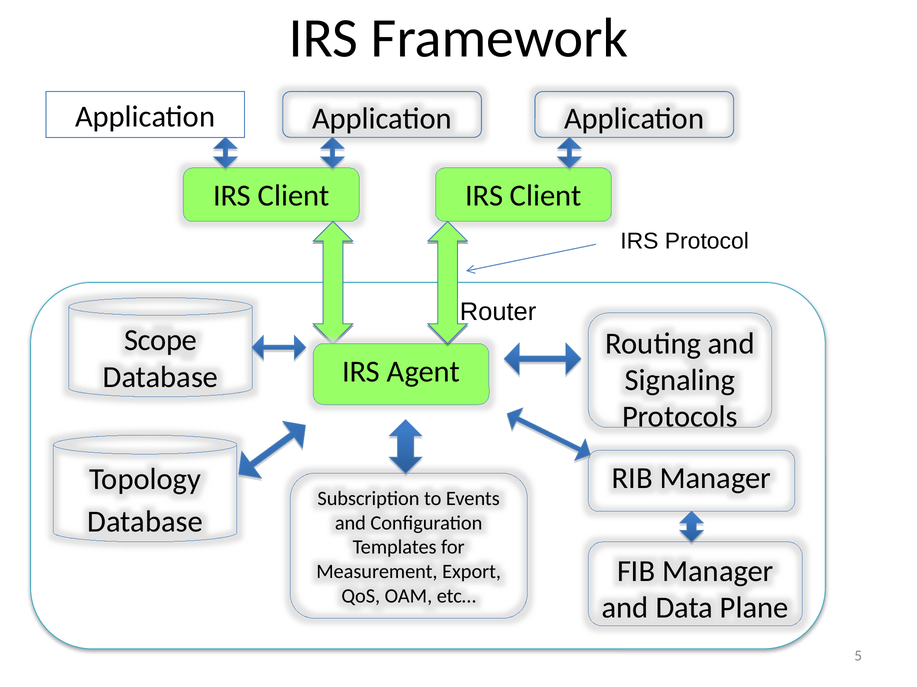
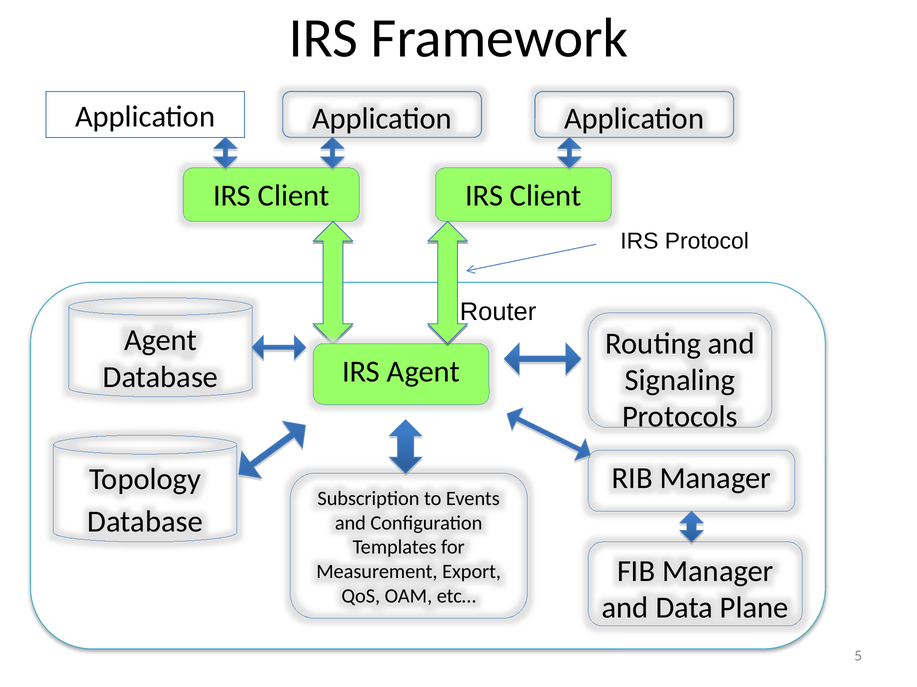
Scope: Scope -> Agent (161, 341)
